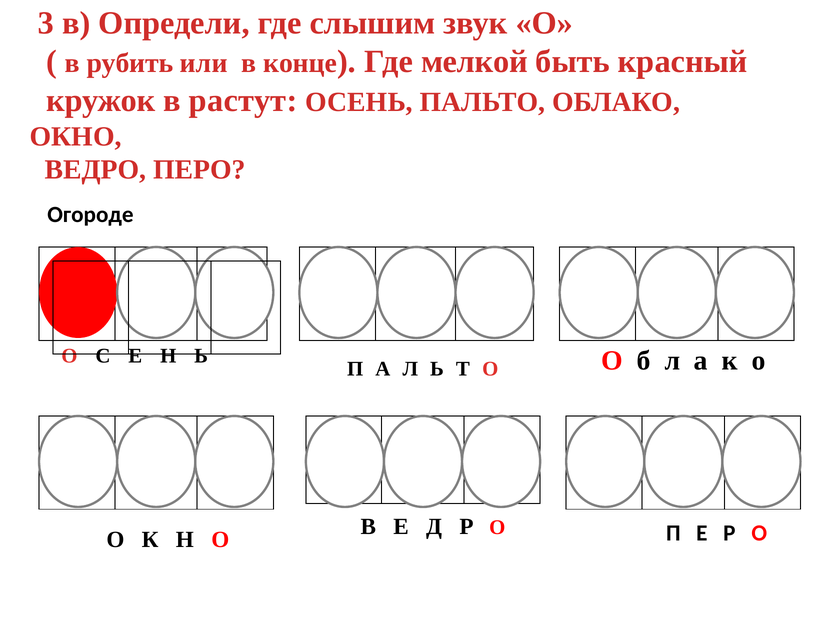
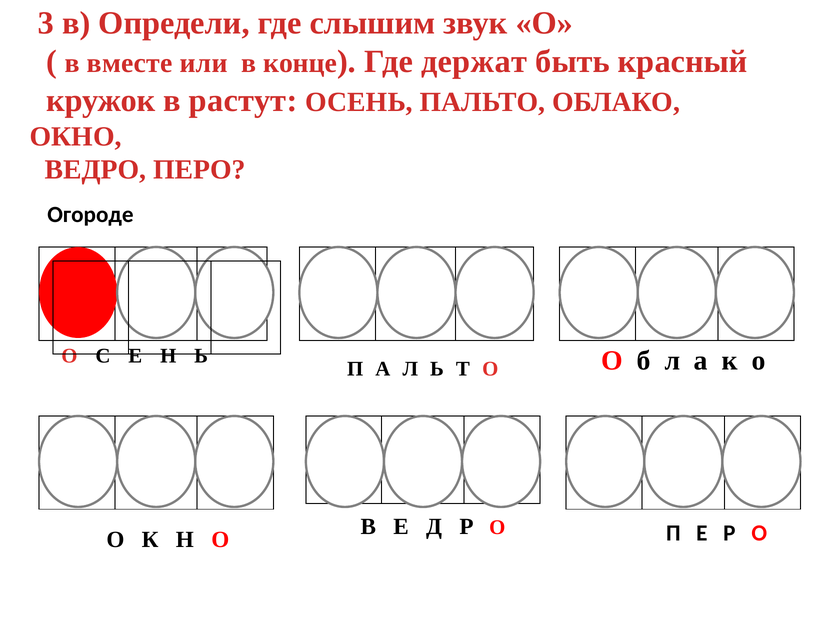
рубить: рубить -> вместе (130, 63)
мелкой: мелкой -> держат (474, 62)
